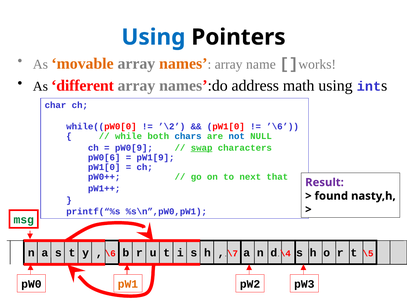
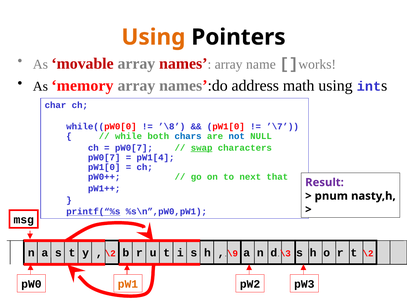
Using colour: blue -> orange (153, 37)
movable colour: orange -> red (82, 64)
names colour: orange -> red (183, 64)
different: different -> memory (82, 86)
’\2: ’\2 -> ’\8 (172, 126)
’\6: ’\6 -> ’\7 (283, 126)
pW0[9: pW0[9 -> pW0[7 (134, 148)
pW0[6: pW0[6 -> pW0[7 (104, 158)
pW1[9: pW1[9 -> pW1[4 (156, 158)
found: found -> pnum (331, 196)
printf(“%s underline: none -> present (93, 212)
msg colour: green -> black (24, 220)
\6: \6 -> \2 (110, 254)
\7: \7 -> \9 (233, 254)
\4: \4 -> \3 (285, 254)
t \5: \5 -> \2 (368, 254)
